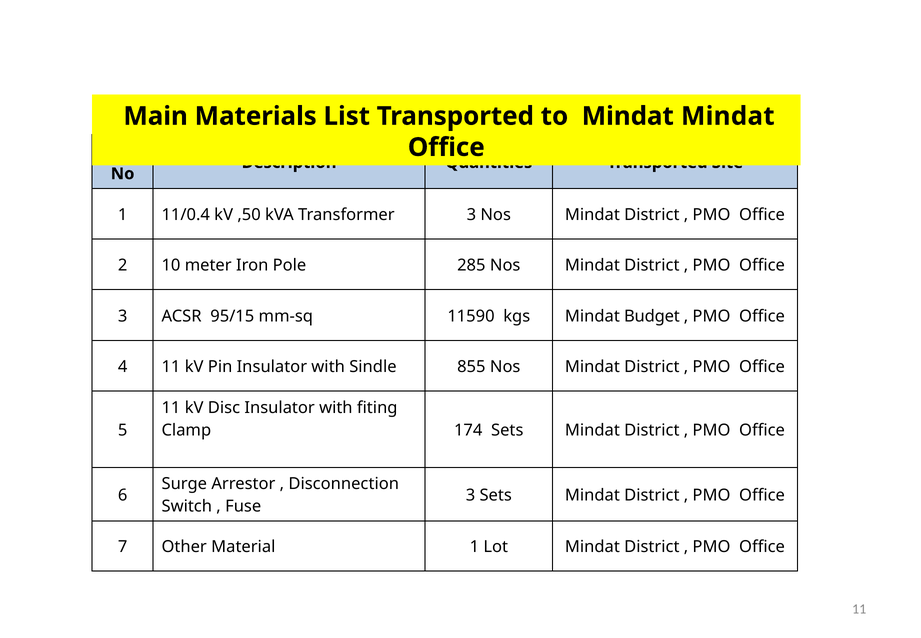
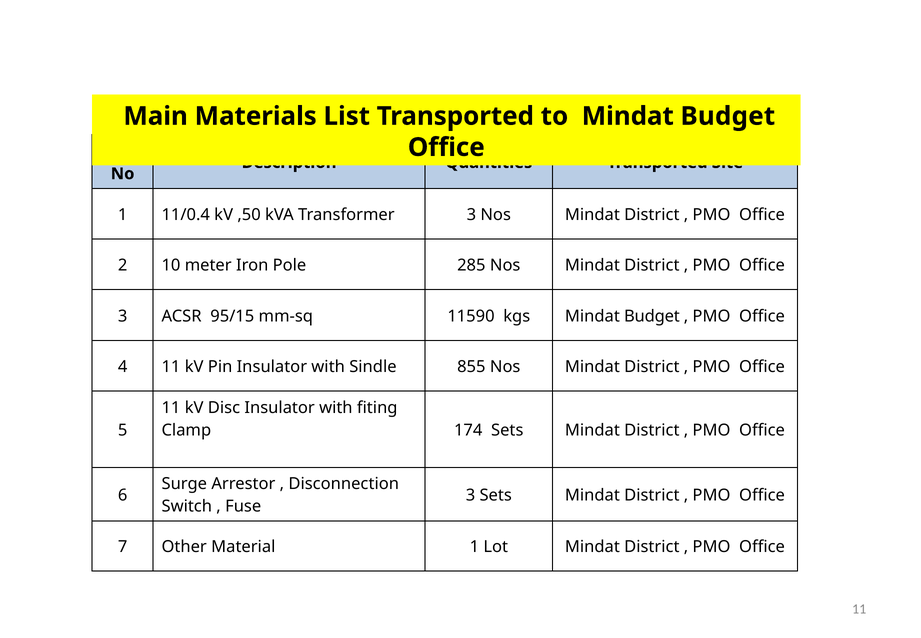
to Mindat Mindat: Mindat -> Budget (728, 116)
